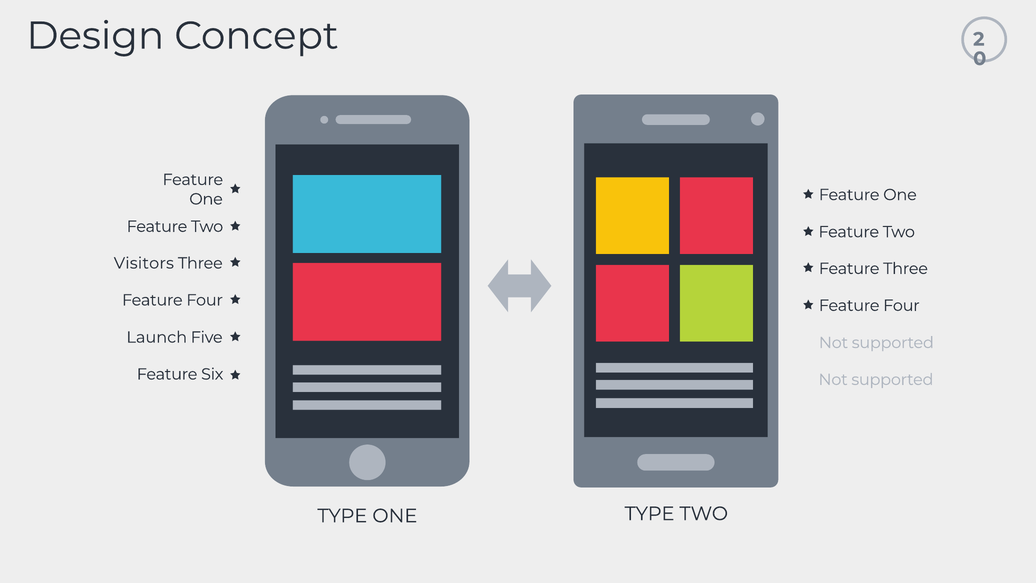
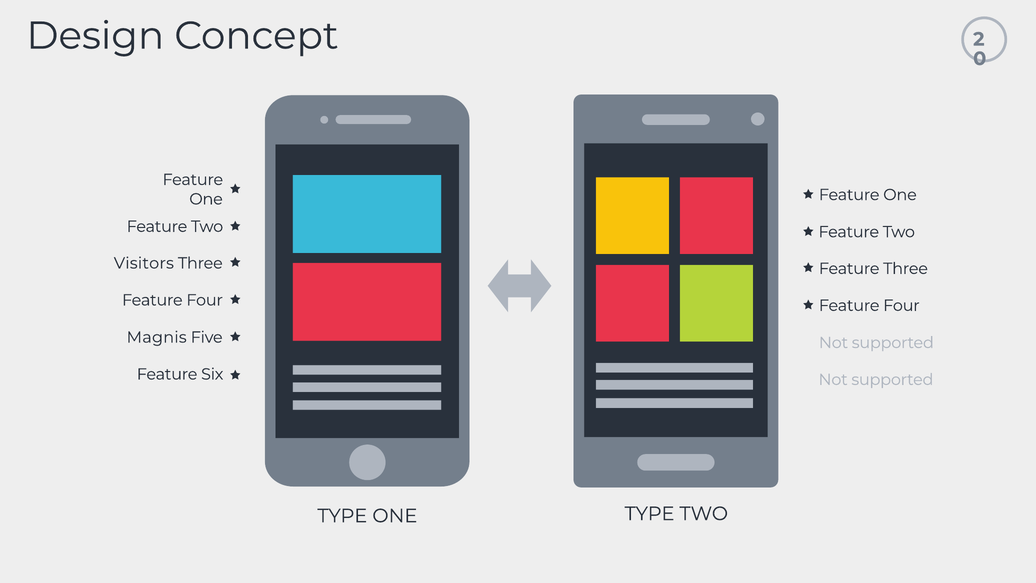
Launch: Launch -> Magnis (157, 337)
